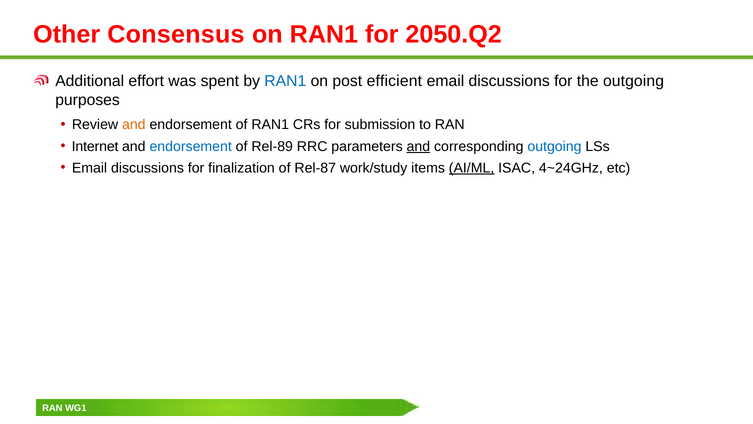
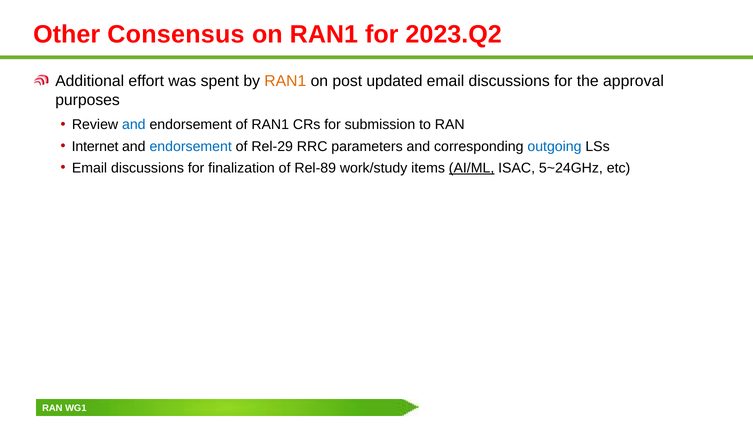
2050.Q2: 2050.Q2 -> 2023.Q2 (454, 34)
RAN1 colour: blue -> orange (285, 81)
efficient: efficient -> updated (394, 81)
the outgoing: outgoing -> approval (633, 81)
and colour: orange -> blue (134, 125)
Rel-89: Rel-89 -> Rel-29 (272, 146)
and underline: present -> none (418, 146)
Rel-87: Rel-87 -> Rel-89 (315, 168)
4~24GHz: 4~24GHz -> 5~24GHz (571, 168)
